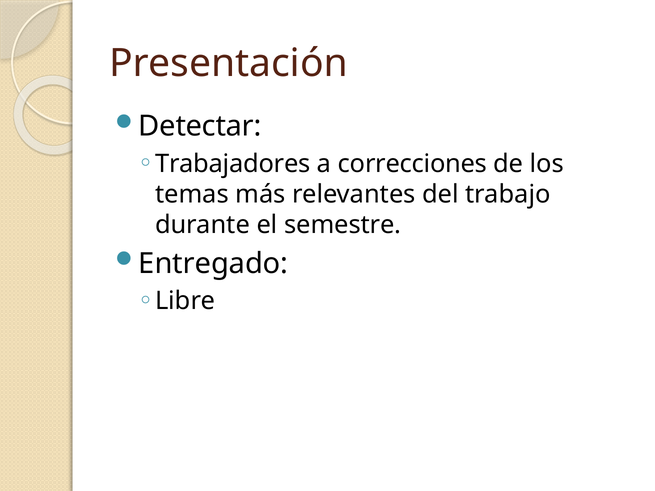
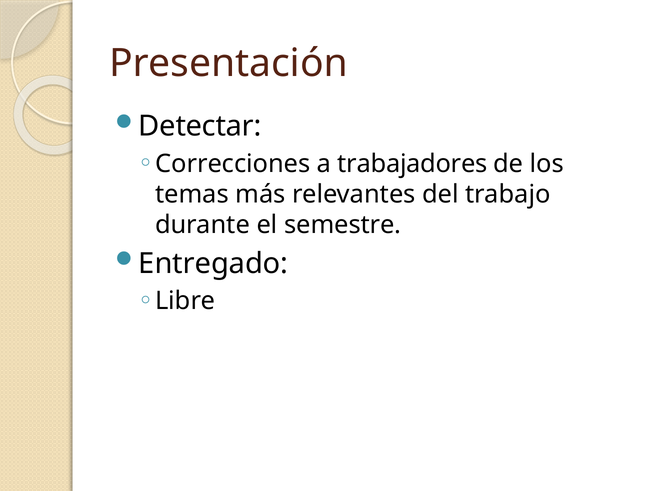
Trabajadores: Trabajadores -> Correcciones (233, 164)
correcciones: correcciones -> trabajadores (412, 164)
